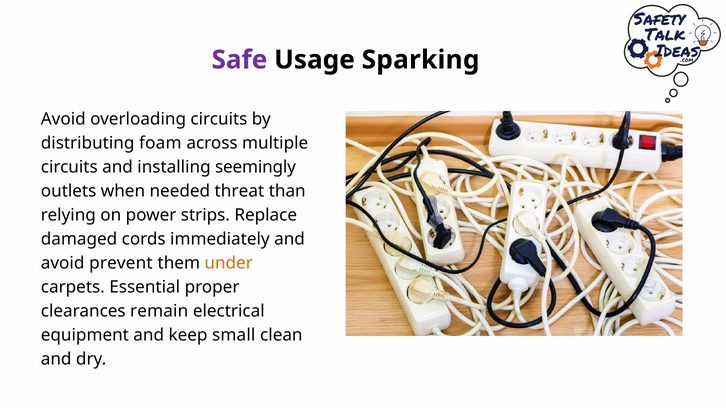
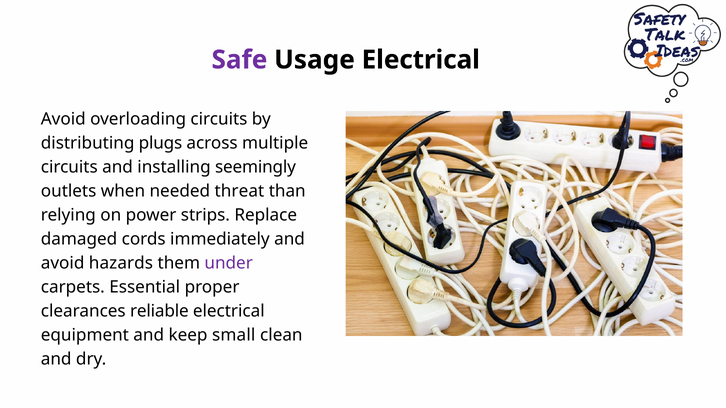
Usage Sparking: Sparking -> Electrical (421, 60)
foam: foam -> plugs (160, 143)
prevent: prevent -> hazards (121, 263)
under colour: orange -> purple (229, 263)
remain: remain -> reliable (159, 311)
